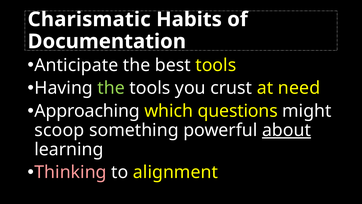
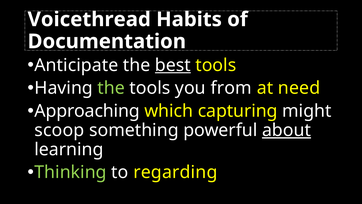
Charismatic: Charismatic -> Voicethread (89, 19)
best underline: none -> present (173, 65)
crust: crust -> from (231, 88)
questions: questions -> capturing (238, 111)
Thinking colour: pink -> light green (71, 172)
alignment: alignment -> regarding (175, 172)
